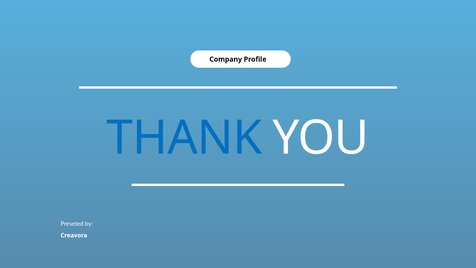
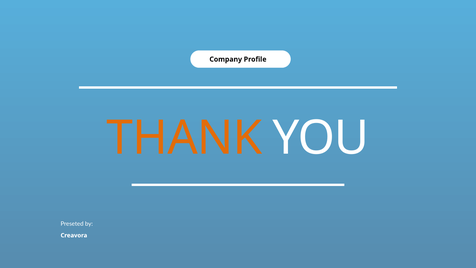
THANK colour: blue -> orange (185, 138)
